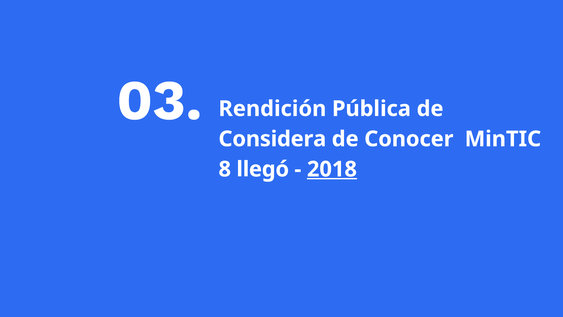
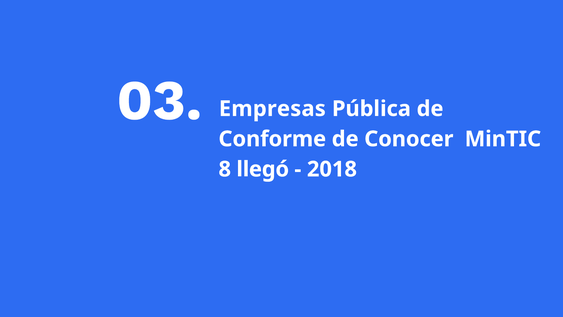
Rendición: Rendición -> Empresas (272, 109)
Considera: Considera -> Conforme (272, 139)
2018 underline: present -> none (332, 169)
